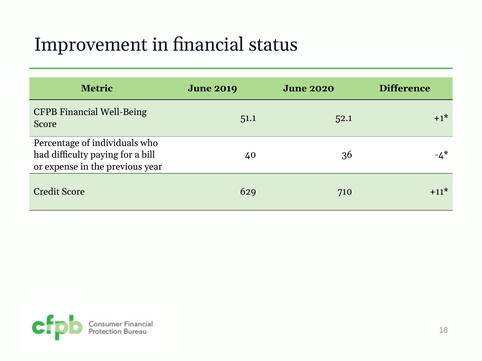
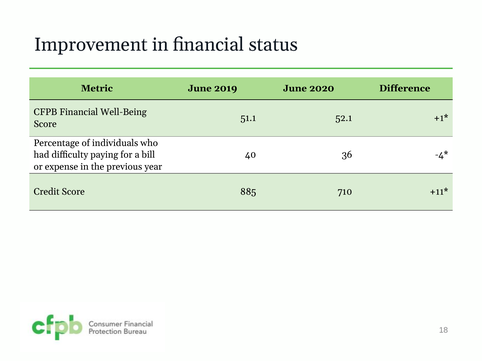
629: 629 -> 885 (248, 192)
